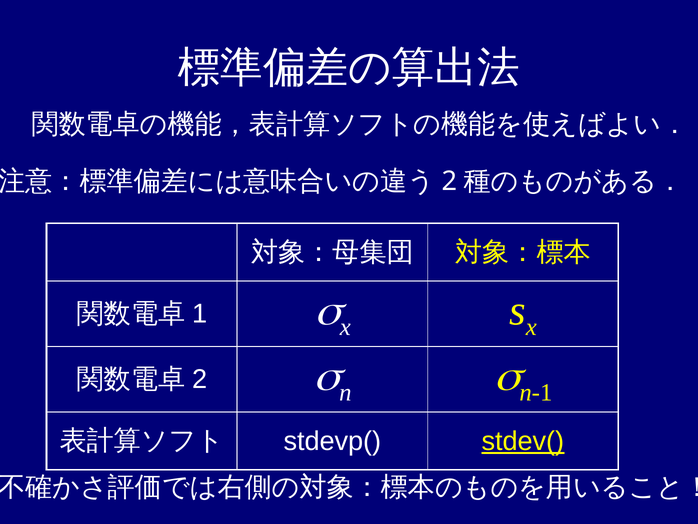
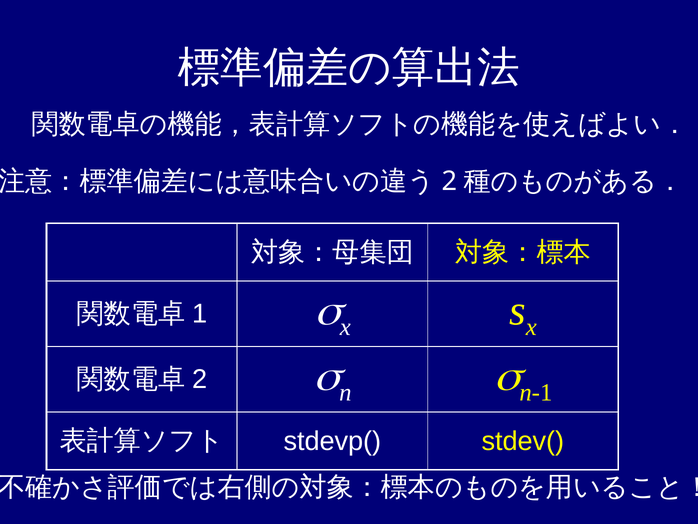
stdev( underline: present -> none (523, 441)
